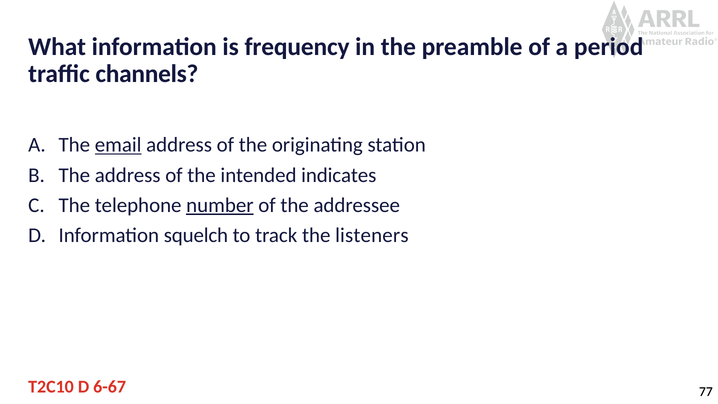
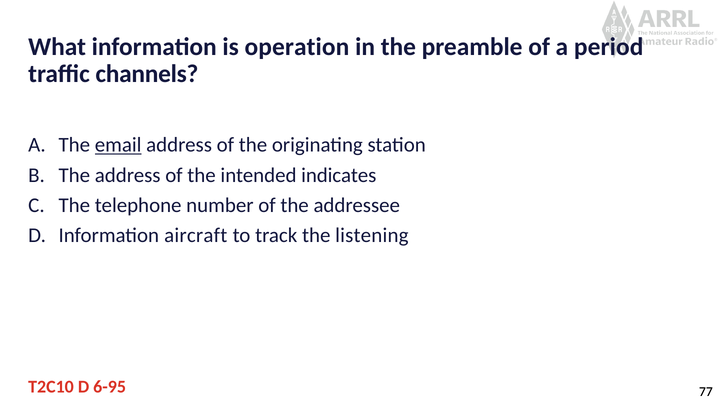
frequency: frequency -> operation (297, 47)
number underline: present -> none (220, 205)
squelch: squelch -> aircraft (196, 235)
listeners: listeners -> listening (372, 235)
6-67: 6-67 -> 6-95 (110, 387)
